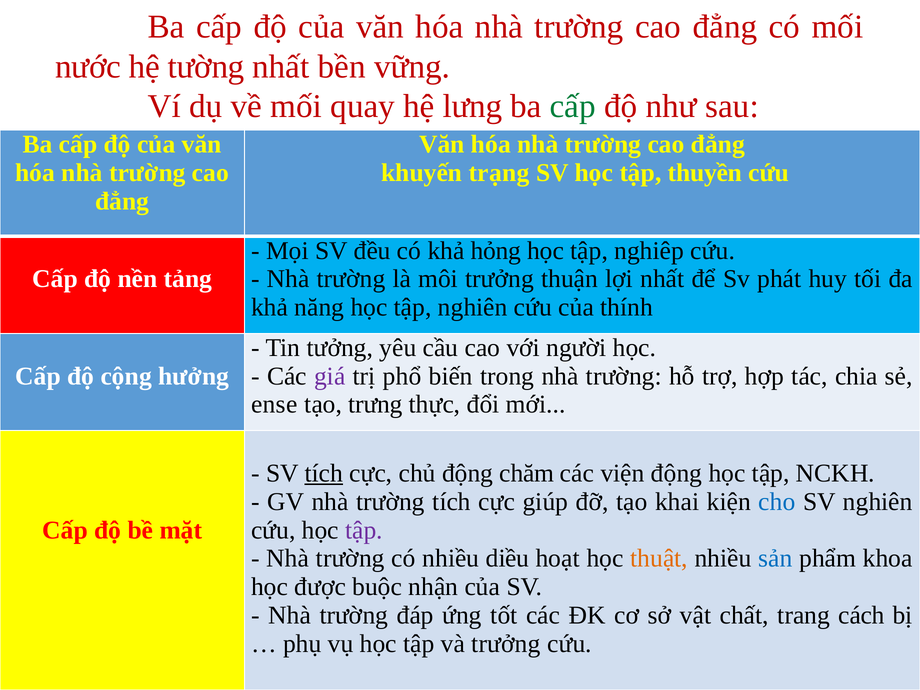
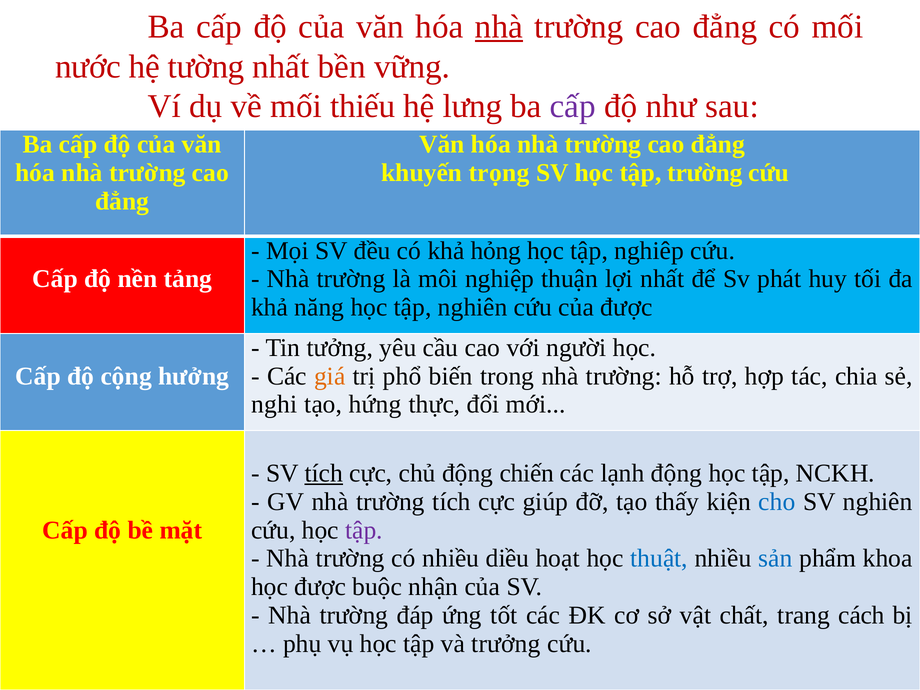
nhà underline: none -> present (499, 27)
quay: quay -> thiếu (363, 106)
cấp colour: green -> purple (573, 106)
trạng: trạng -> trọng (499, 173)
tập thuyền: thuyền -> trường (705, 173)
môi trưởng: trưởng -> nghiệp (500, 279)
của thính: thính -> được (627, 307)
giá colour: purple -> orange (330, 376)
ense: ense -> nghi (274, 405)
trưng: trưng -> hứng (375, 405)
chăm: chăm -> chiến (527, 473)
viện: viện -> lạnh (623, 473)
khai: khai -> thấy (677, 502)
thuật colour: orange -> blue (659, 559)
